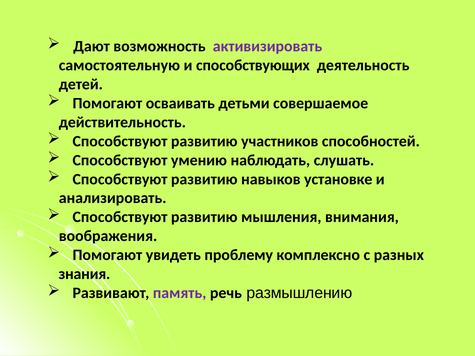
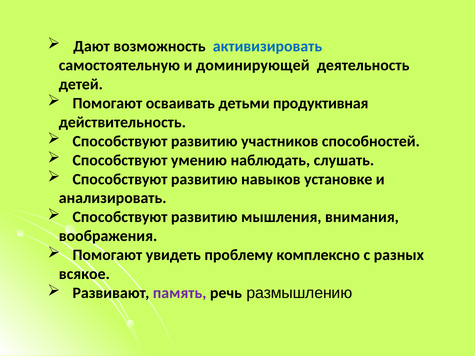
активизировать colour: purple -> blue (267, 46)
способствующих: способствующих -> доминирующей (253, 65)
совершаемое: совершаемое -> продуктивная (321, 103)
знания: знания -> всякое (84, 274)
